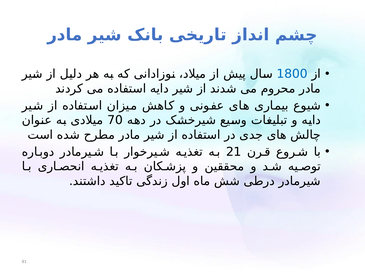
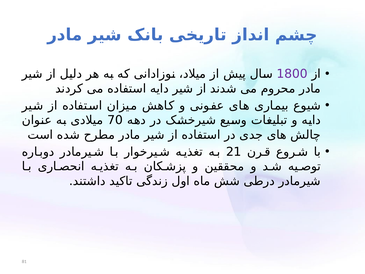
1800 colour: blue -> purple (292, 74)
